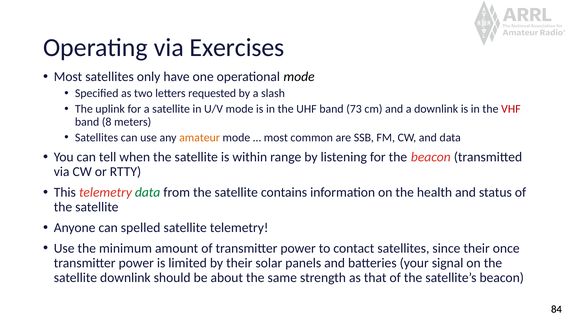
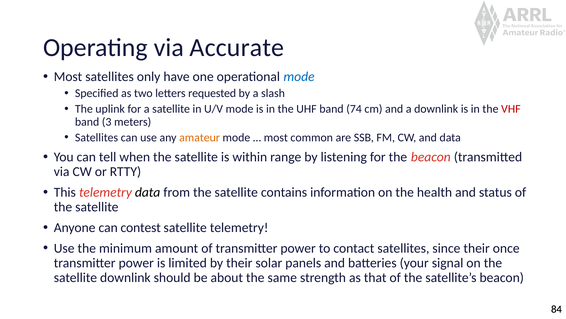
Exercises: Exercises -> Accurate (237, 48)
mode colour: black -> blue (299, 77)
73: 73 -> 74 (354, 109)
8: 8 -> 3 (107, 122)
data colour: green -> black (148, 192)
spelled: spelled -> contest (141, 227)
